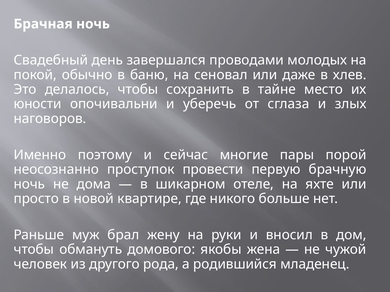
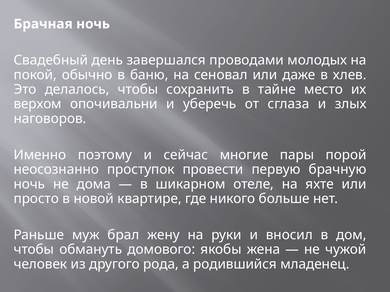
юности: юности -> верхом (38, 104)
